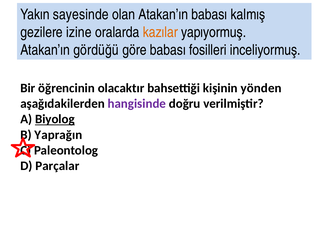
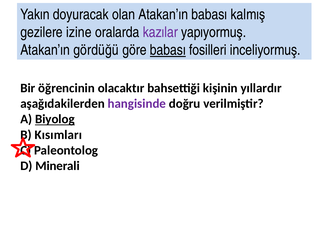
sayesinde: sayesinde -> doyuracak (81, 15)
kazılar colour: orange -> purple (160, 32)
babası underline: none -> present (168, 50)
yönden: yönden -> yıllardır (261, 88)
Yaprağın: Yaprağın -> Kısımları (58, 135)
Parçalar: Parçalar -> Minerali (58, 166)
